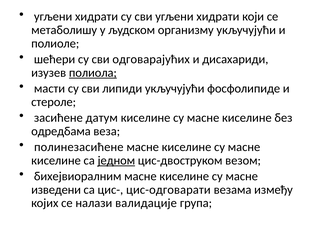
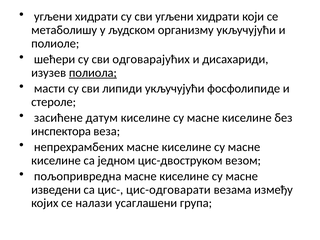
одредбама: одредбама -> инспектора (61, 131)
полинезасићене: полинезасићене -> непрехрамбених (79, 147)
једном underline: present -> none (116, 160)
бихејвиоралним: бихејвиоралним -> пољопривредна (78, 176)
валидације: валидације -> усаглашени (146, 203)
